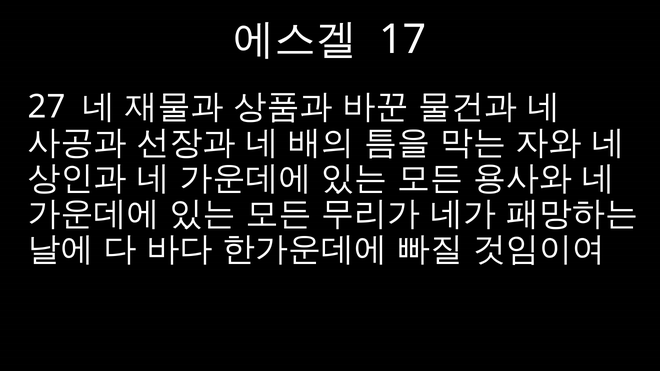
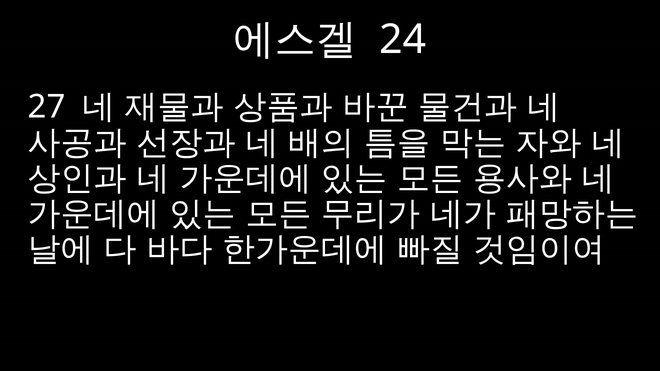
17: 17 -> 24 (403, 40)
